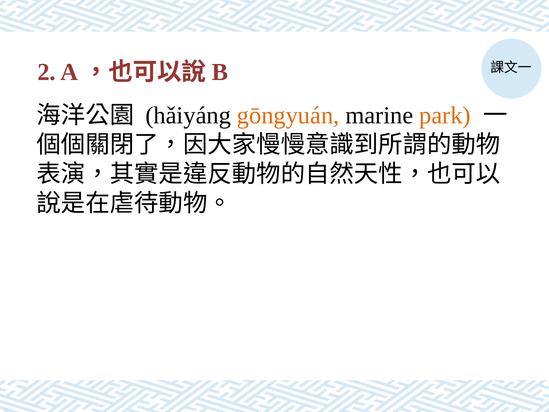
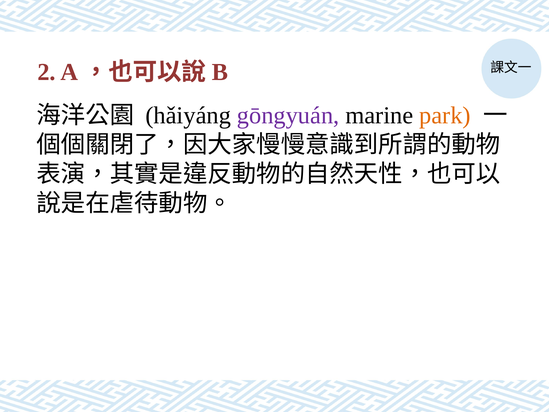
gōngyuán colour: orange -> purple (288, 115)
